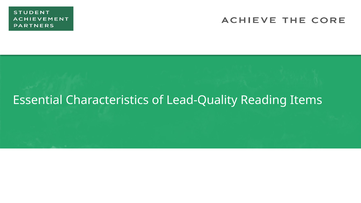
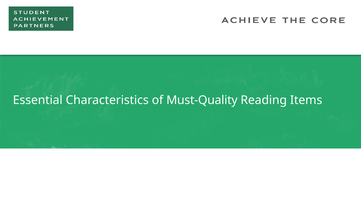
Lead-Quality: Lead-Quality -> Must-Quality (202, 100)
